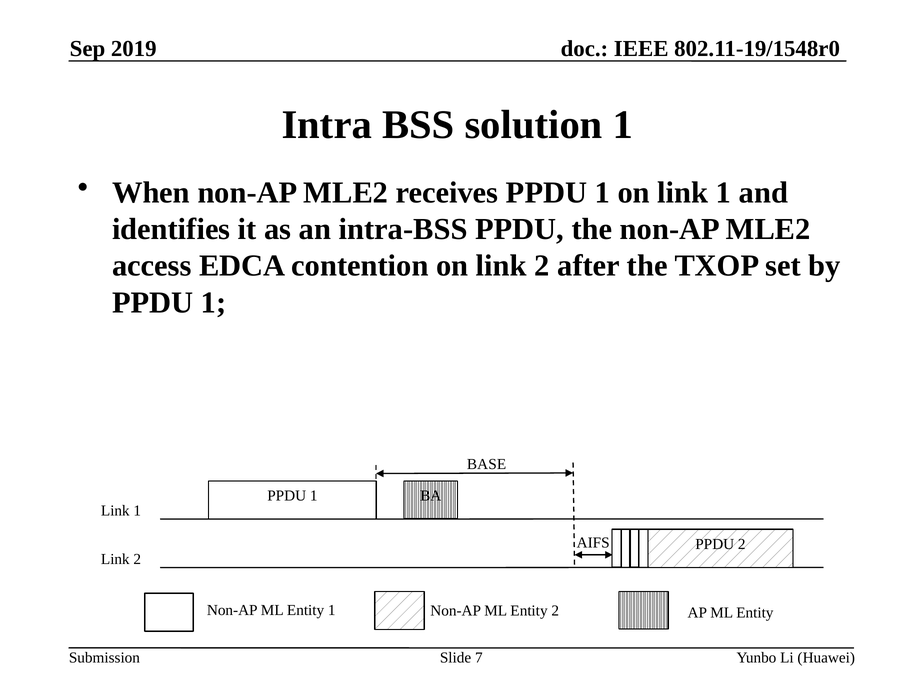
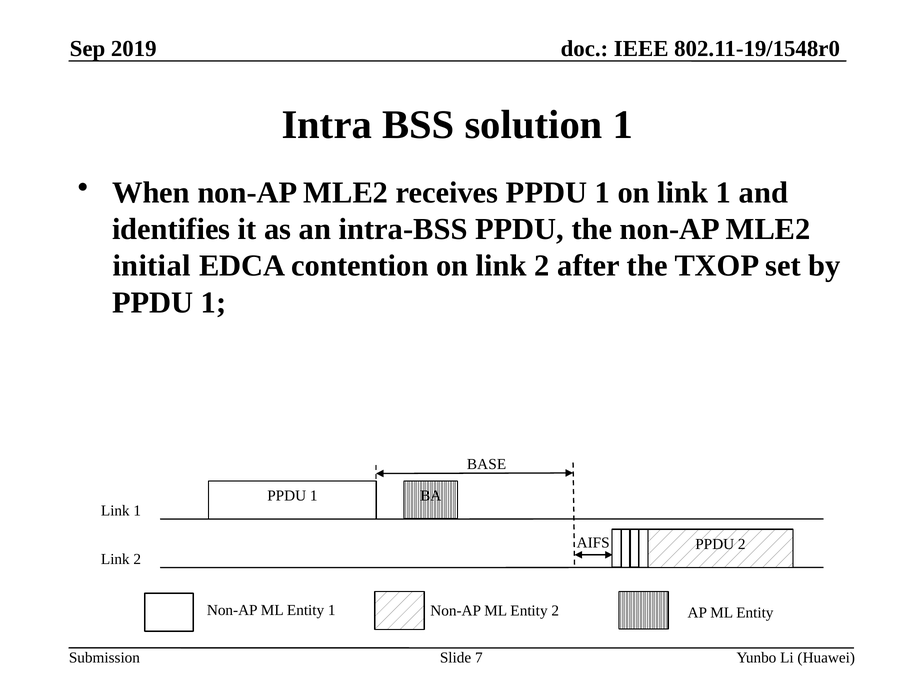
access: access -> initial (152, 266)
